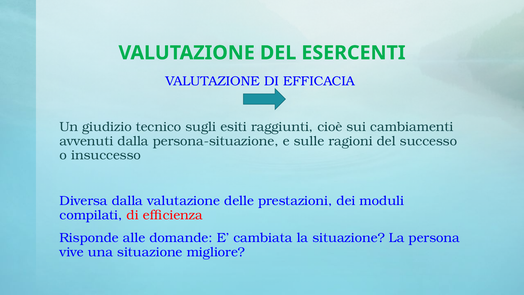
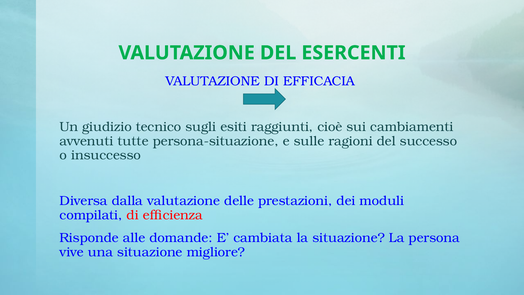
avvenuti dalla: dalla -> tutte (133, 141)
